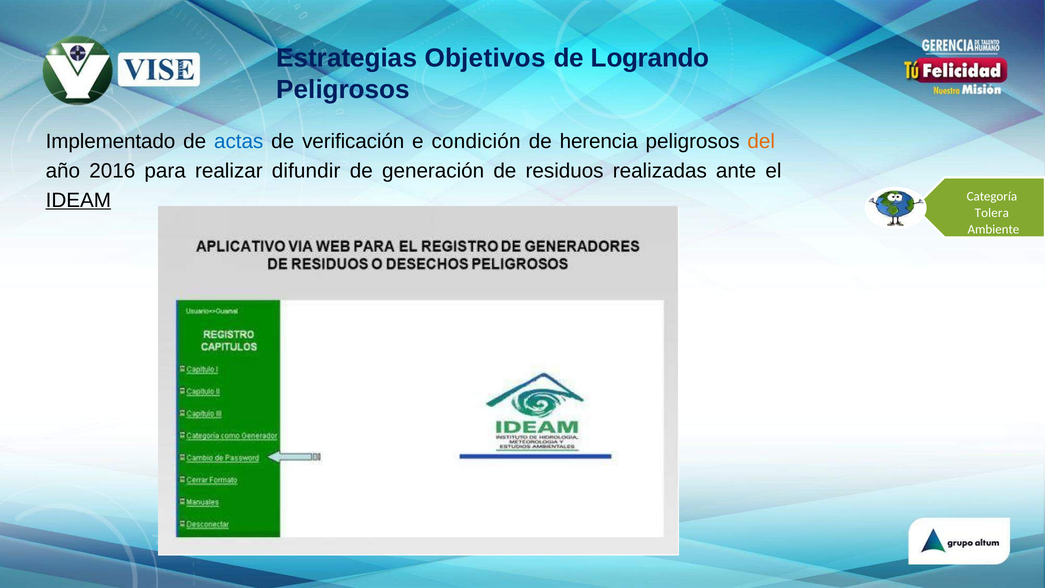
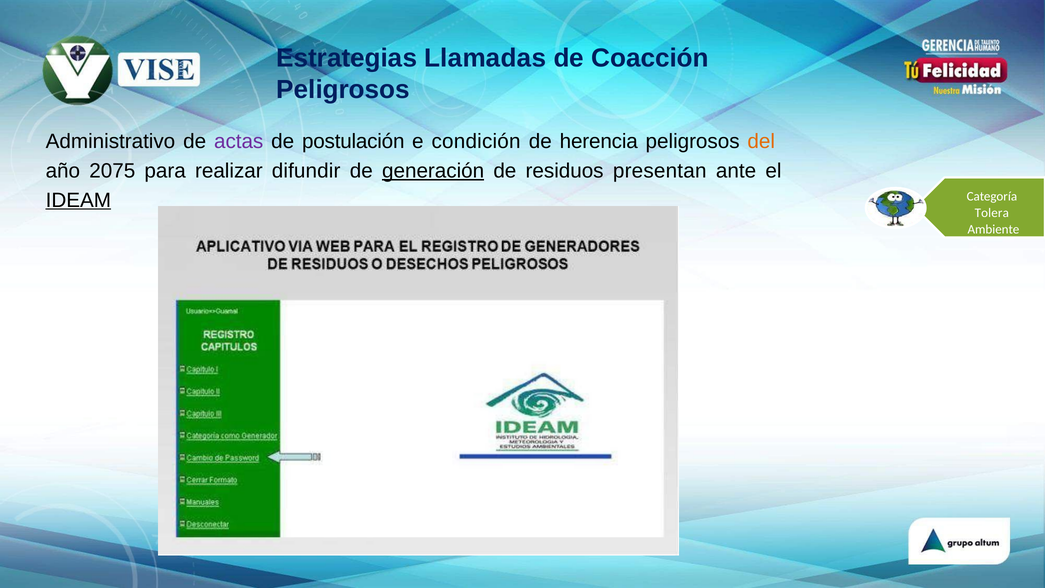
Objetivos: Objetivos -> Llamadas (485, 58)
Logrando: Logrando -> Coacción (650, 58)
Implementado: Implementado -> Administrativo (110, 142)
actas colour: blue -> purple (239, 142)
verificación: verificación -> postulación (353, 142)
2016: 2016 -> 2075 (112, 171)
generación underline: none -> present (433, 171)
realizadas: realizadas -> presentan (660, 171)
